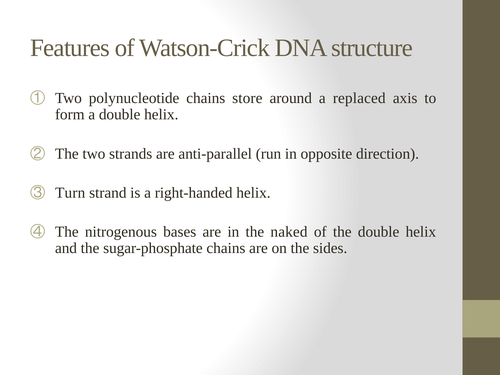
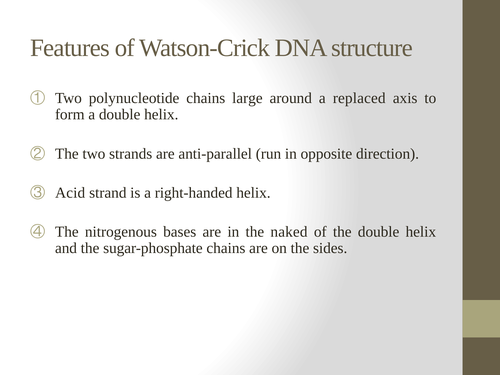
store: store -> large (247, 98)
Turn: Turn -> Acid (70, 193)
